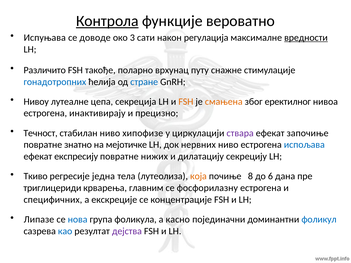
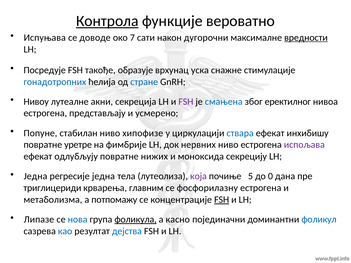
3: 3 -> 7 (132, 38)
регулација: регулација -> дугорочни (206, 38)
Различито: Различито -> Посредује (45, 70)
поларно: поларно -> образује (135, 70)
путу: путу -> уска (200, 70)
цепа: цепа -> акни (102, 102)
FSH colour: orange -> purple (186, 102)
смањена colour: orange -> blue (224, 102)
инактивирају: инактивирају -> представљају (97, 113)
прецизно: прецизно -> усмерено (157, 113)
Течност: Течност -> Попуне (40, 133)
ствара colour: purple -> blue (240, 133)
започиње: започиње -> инхибишу (308, 133)
знатно: знатно -> уретре (78, 145)
мејотичке: мејотичке -> фимбрије (126, 145)
испољава colour: blue -> purple (304, 145)
експресију: експресију -> одлубљују (76, 157)
дилатацију: дилатацију -> моноксида (201, 157)
Ткиво: Ткиво -> Једна (35, 176)
која colour: orange -> purple (198, 176)
8: 8 -> 5 (250, 176)
6: 6 -> 0 (270, 176)
специфичних: специфичних -> метаболизма (53, 200)
екскреције: екскреције -> потпомажу (114, 200)
FSH underline: none -> present (222, 200)
фоликула underline: none -> present (136, 220)
дејства colour: purple -> blue (127, 231)
